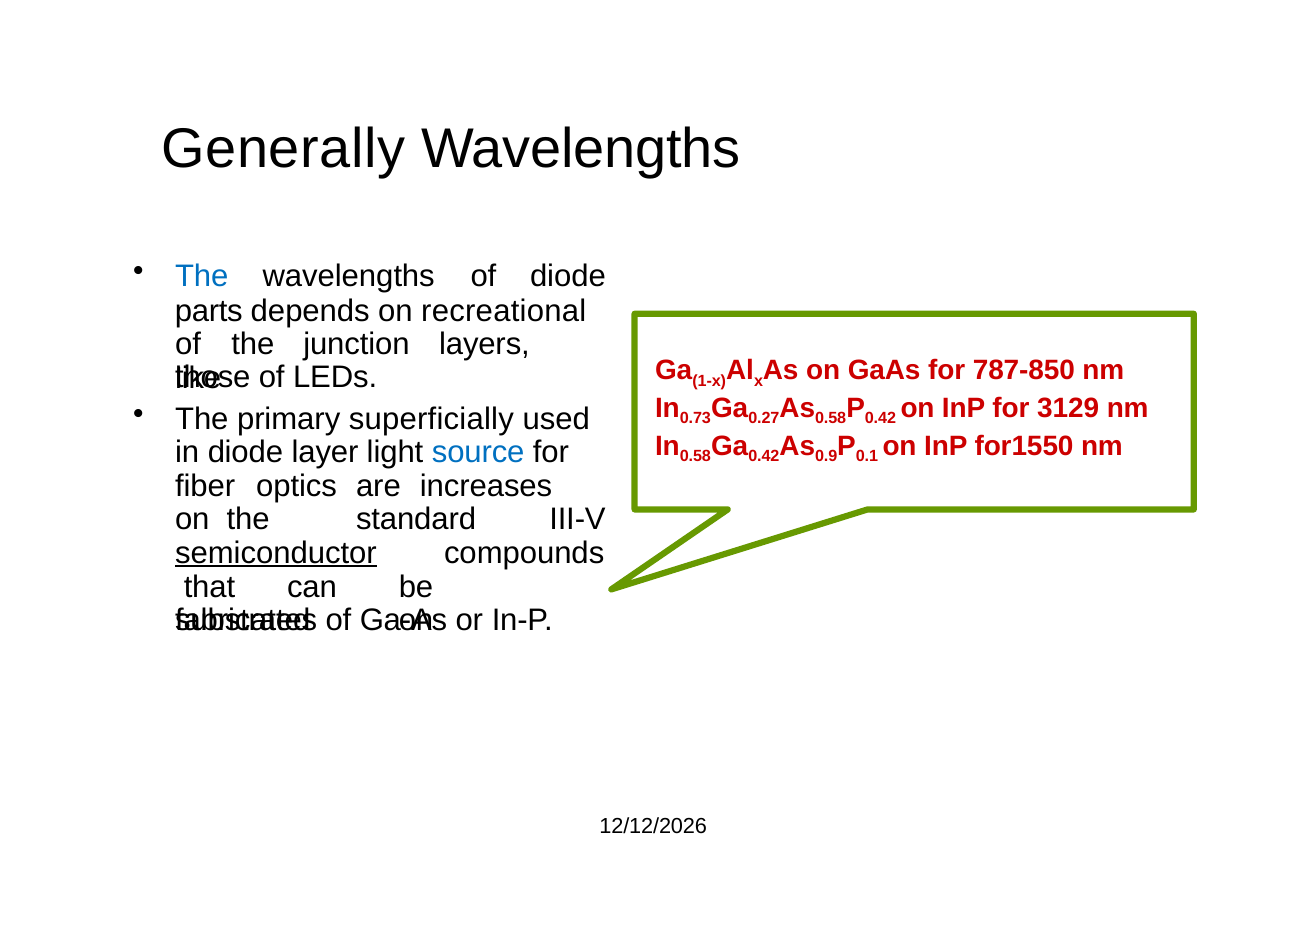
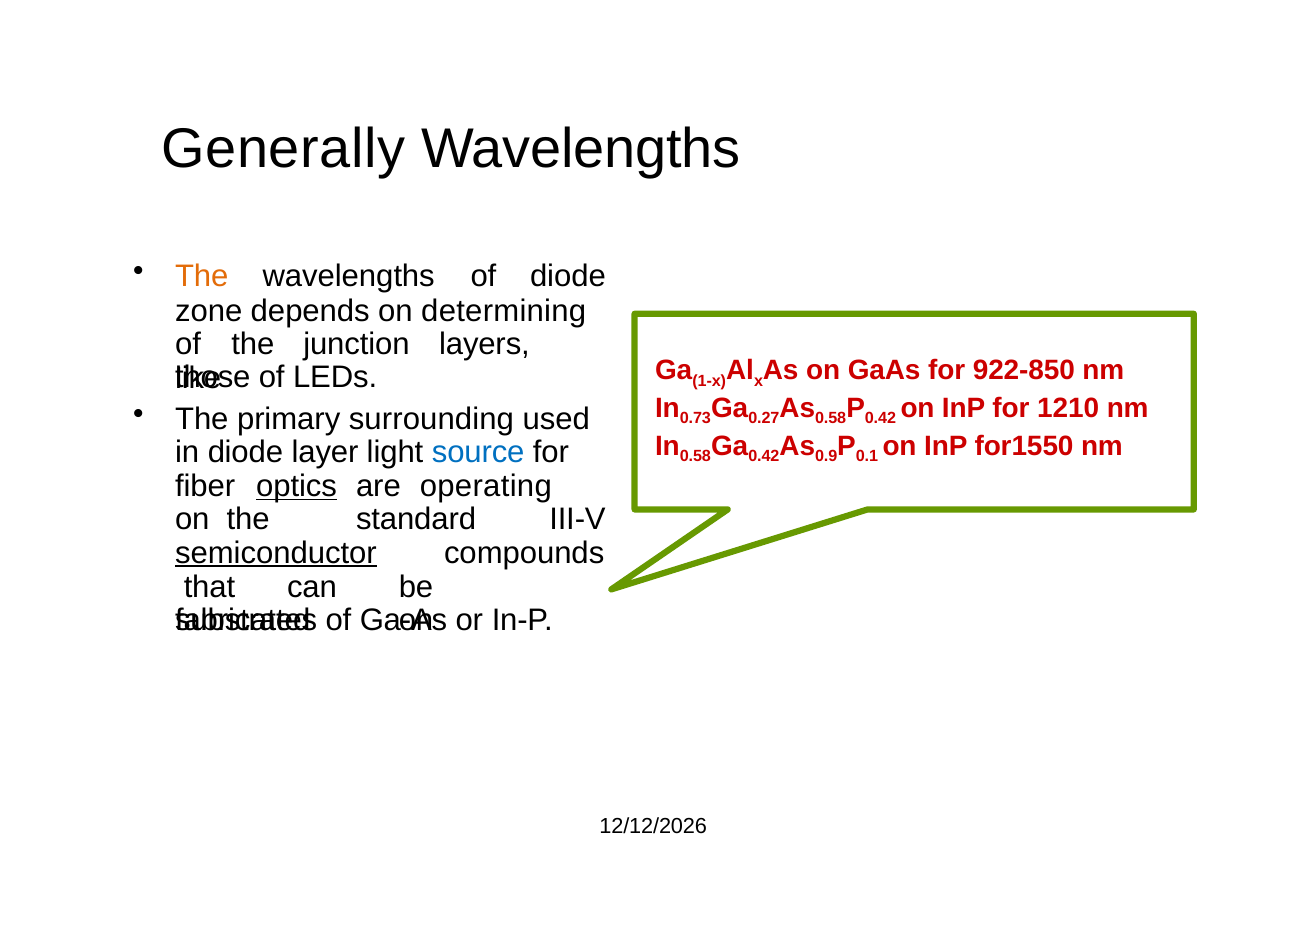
The colour: blue -> orange (202, 277)
parts: parts -> zone (209, 311)
recreational: recreational -> determining (504, 311)
787-850: 787-850 -> 922-850 (1024, 371)
3129: 3129 -> 1210 (1068, 408)
superficially: superficially -> surrounding (431, 419)
optics underline: none -> present (297, 486)
increases: increases -> operating (486, 486)
